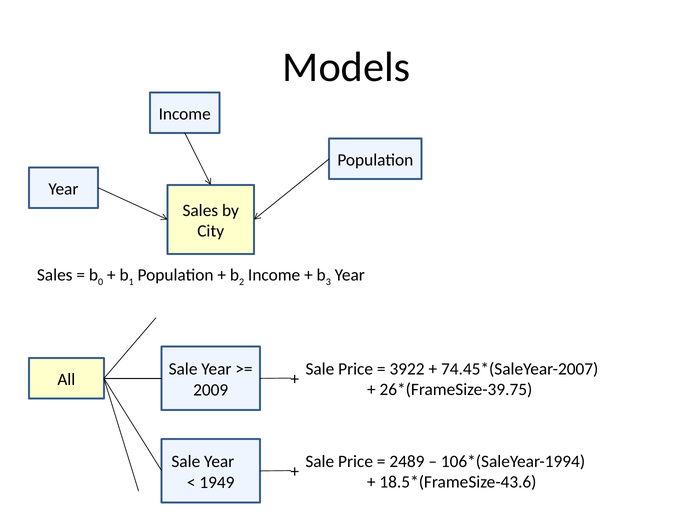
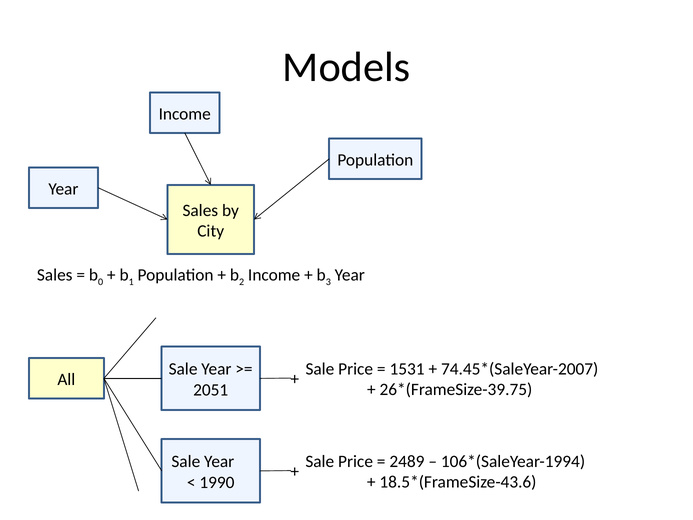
3922: 3922 -> 1531 (407, 369)
2009: 2009 -> 2051 (211, 390)
1949: 1949 -> 1990 (217, 482)
